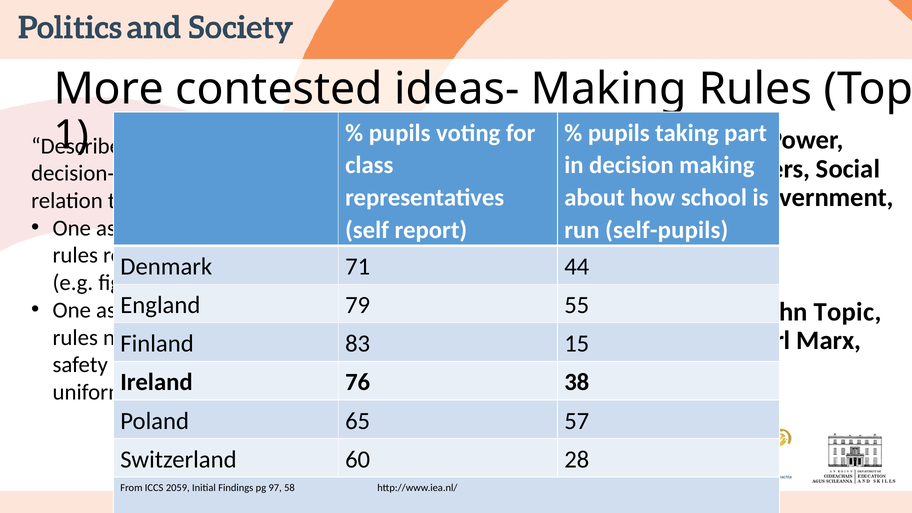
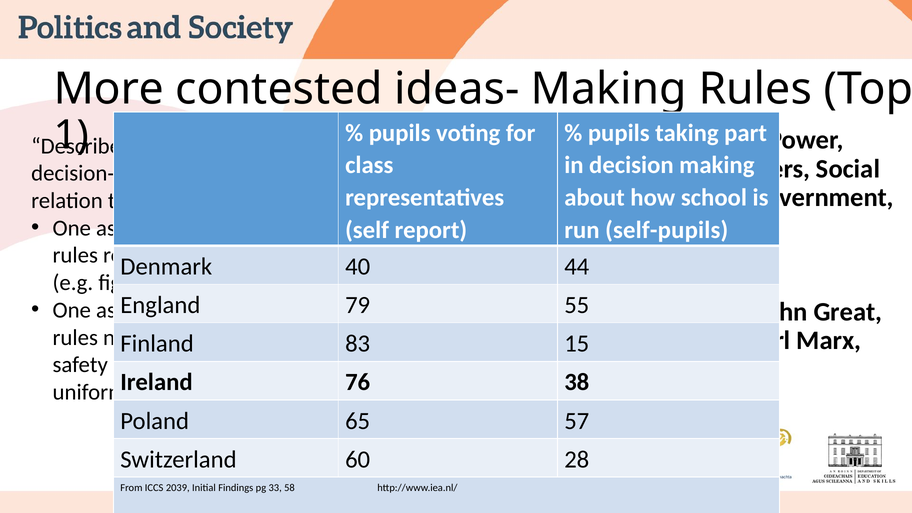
71: 71 -> 40 (358, 267)
Topic: Topic -> Great (848, 312)
2059: 2059 -> 2039 (178, 488)
97: 97 -> 33 (275, 488)
